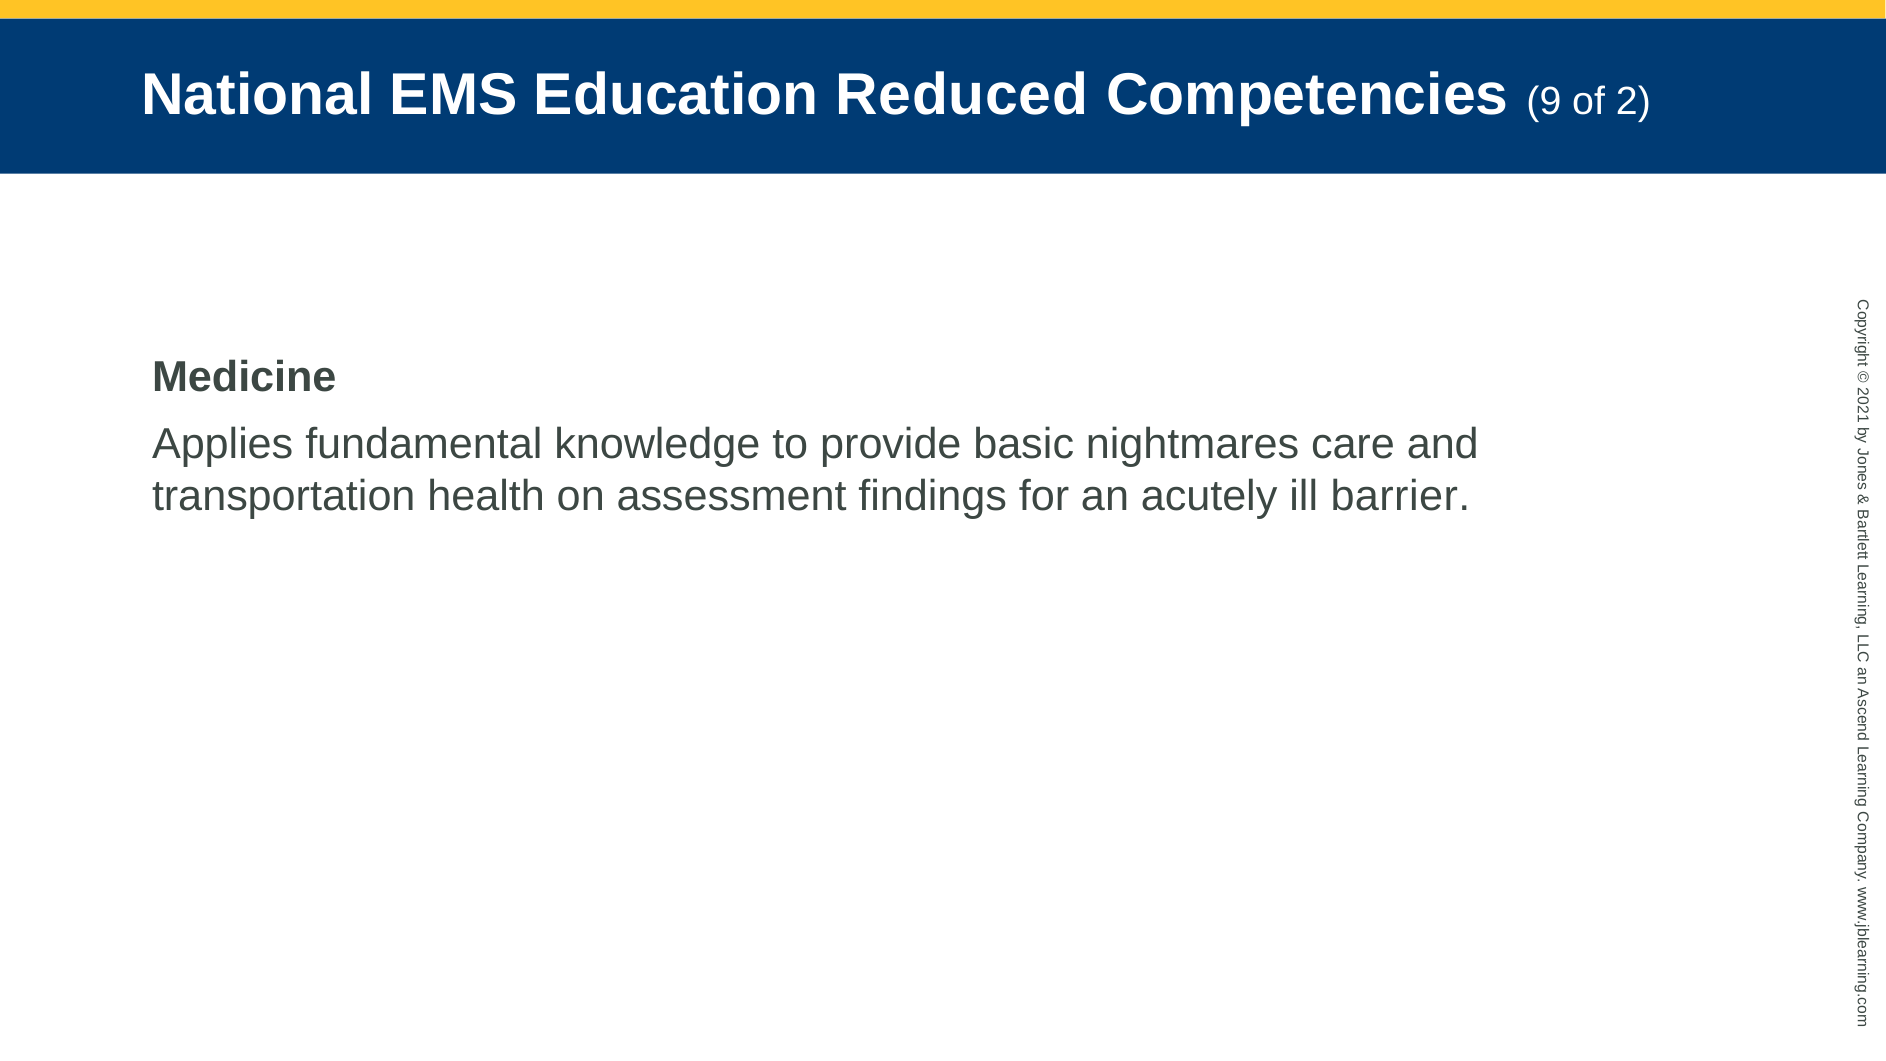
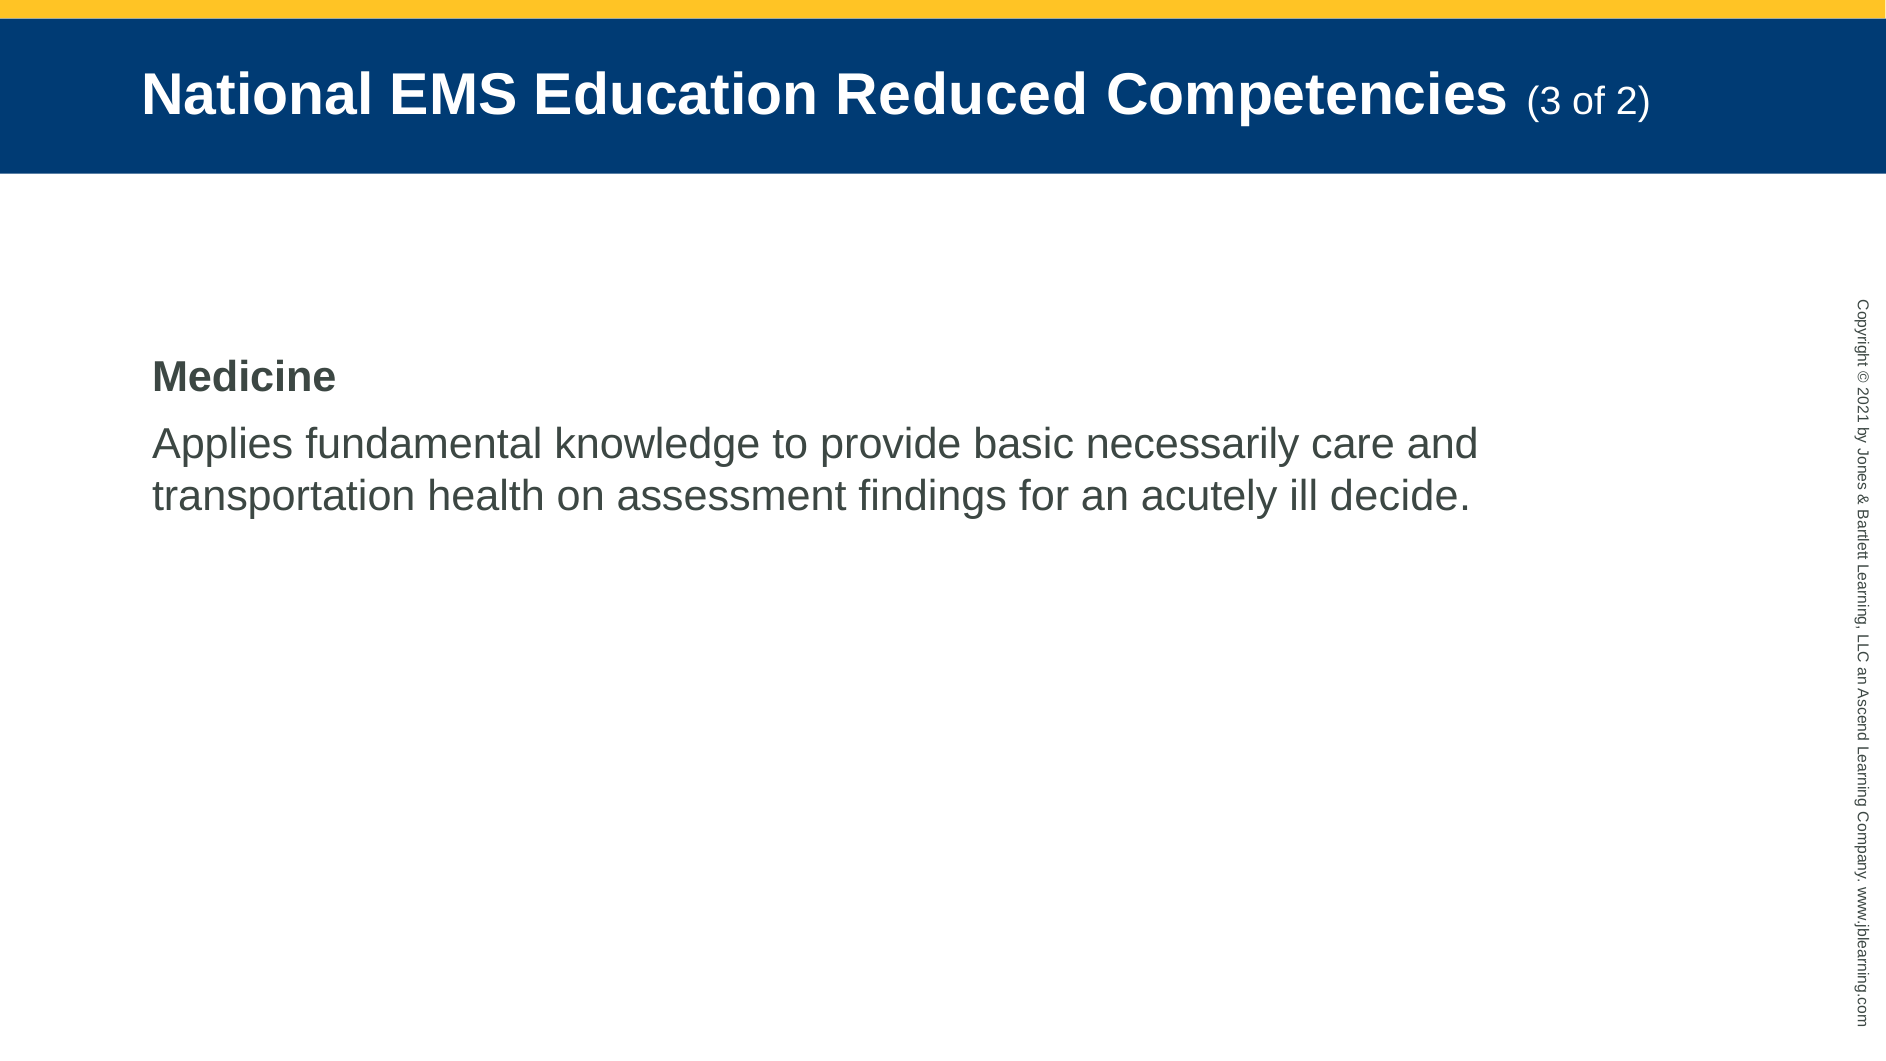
9: 9 -> 3 (1544, 101)
nightmares: nightmares -> necessarily (1193, 444)
barrier: barrier -> decide (1400, 496)
